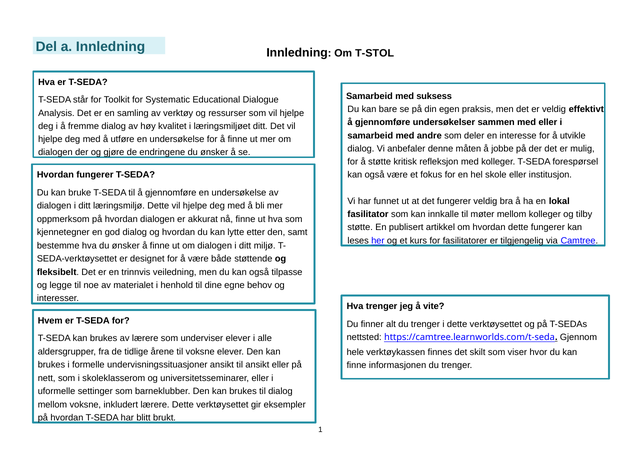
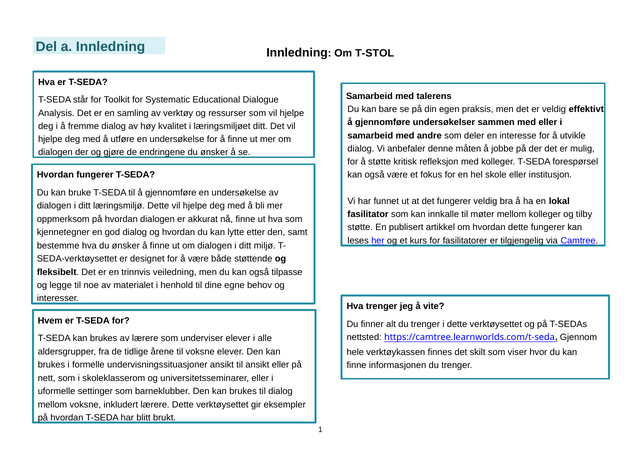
suksess: suksess -> talerens (434, 96)
